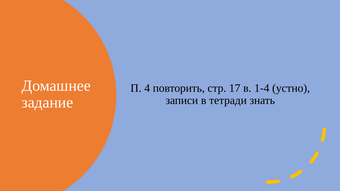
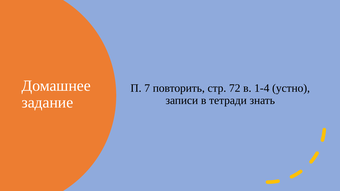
4: 4 -> 7 (147, 88)
17: 17 -> 72 (235, 88)
